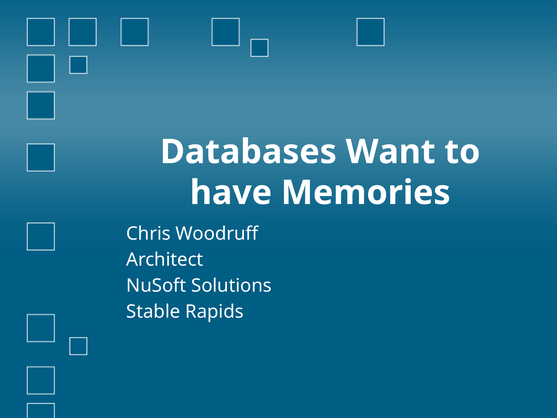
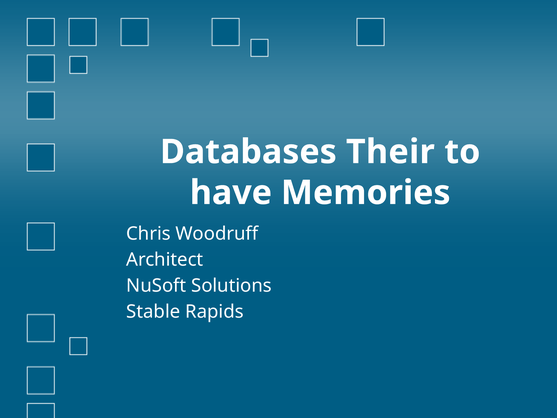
Want: Want -> Their (390, 152)
